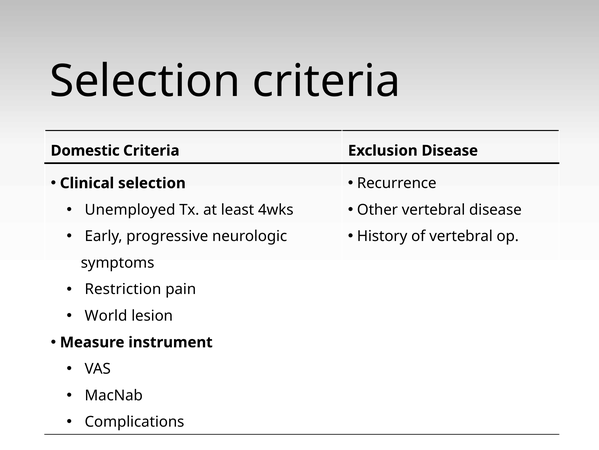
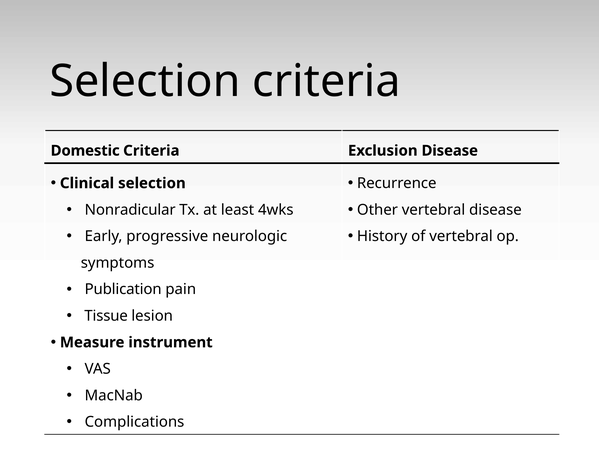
Unemployed: Unemployed -> Nonradicular (130, 209)
Restriction: Restriction -> Publication (123, 289)
World: World -> Tissue (106, 315)
